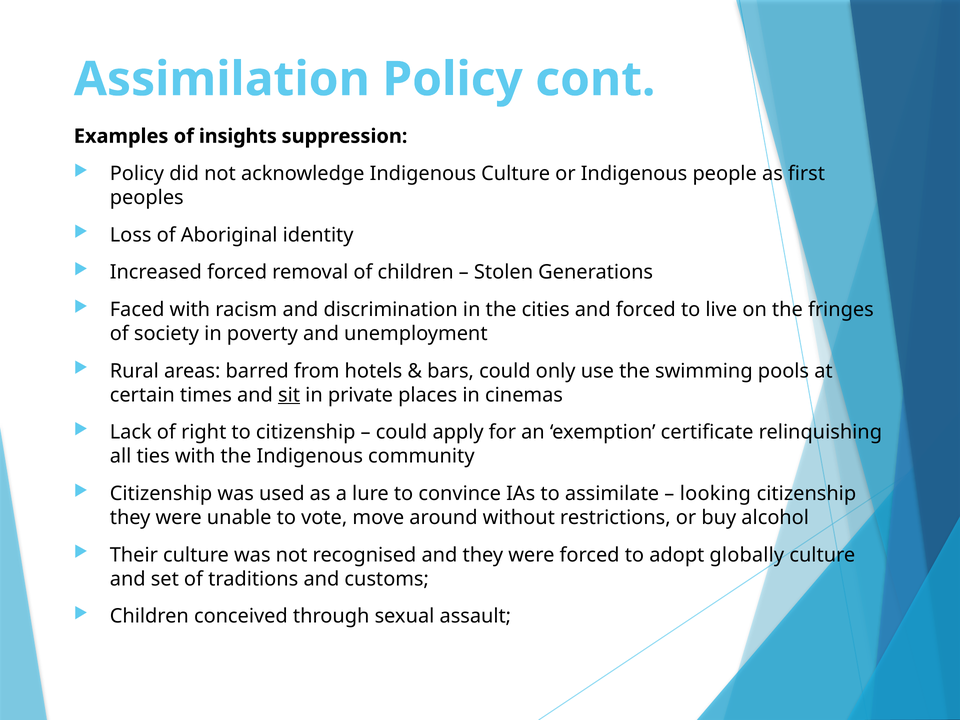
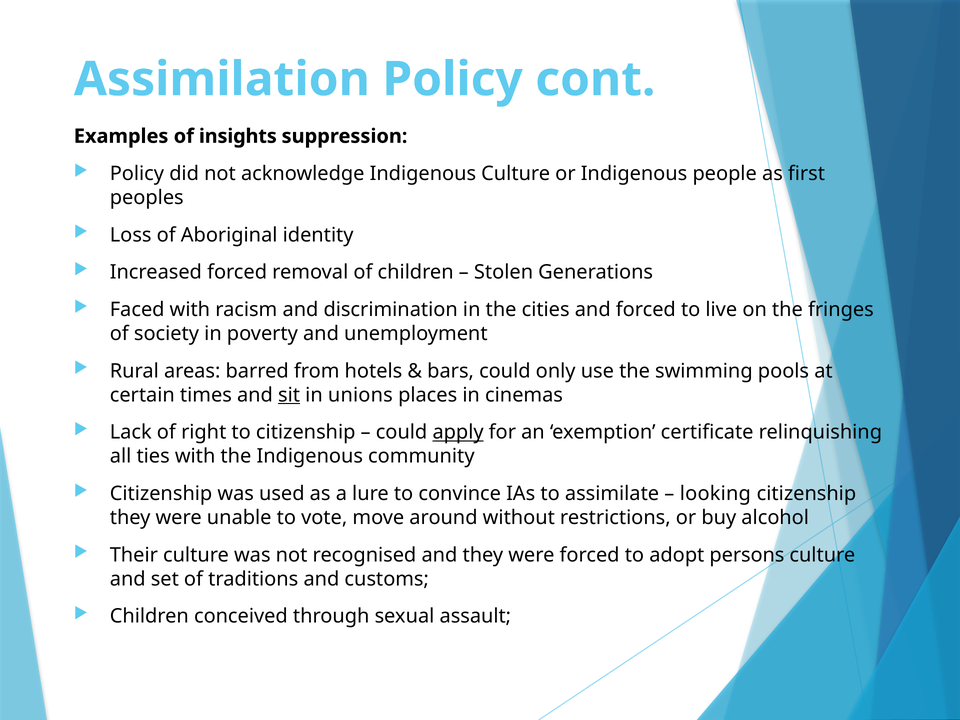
private: private -> unions (360, 395)
apply underline: none -> present (458, 432)
globally: globally -> persons (747, 555)
